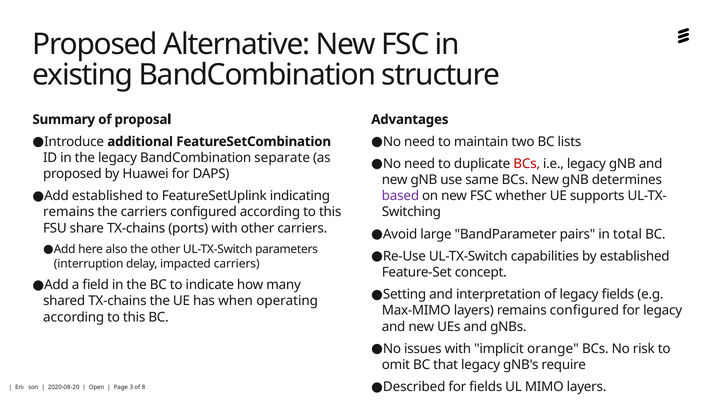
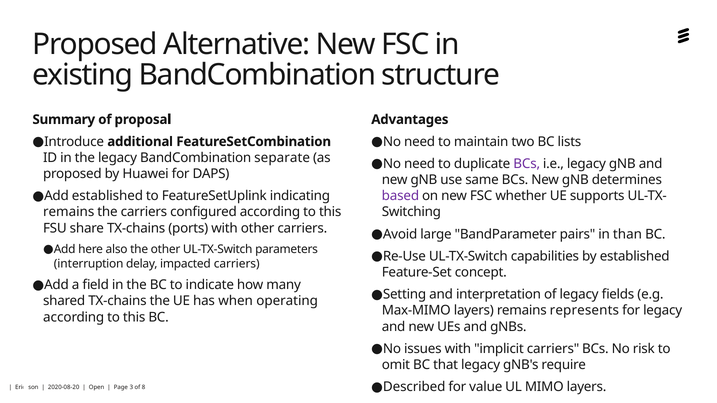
BCs colour: red -> purple (527, 164)
total: total -> than (627, 234)
remains configured: configured -> represents (584, 311)
implicit orange: orange -> carriers (553, 349)
for fields: fields -> value (486, 387)
